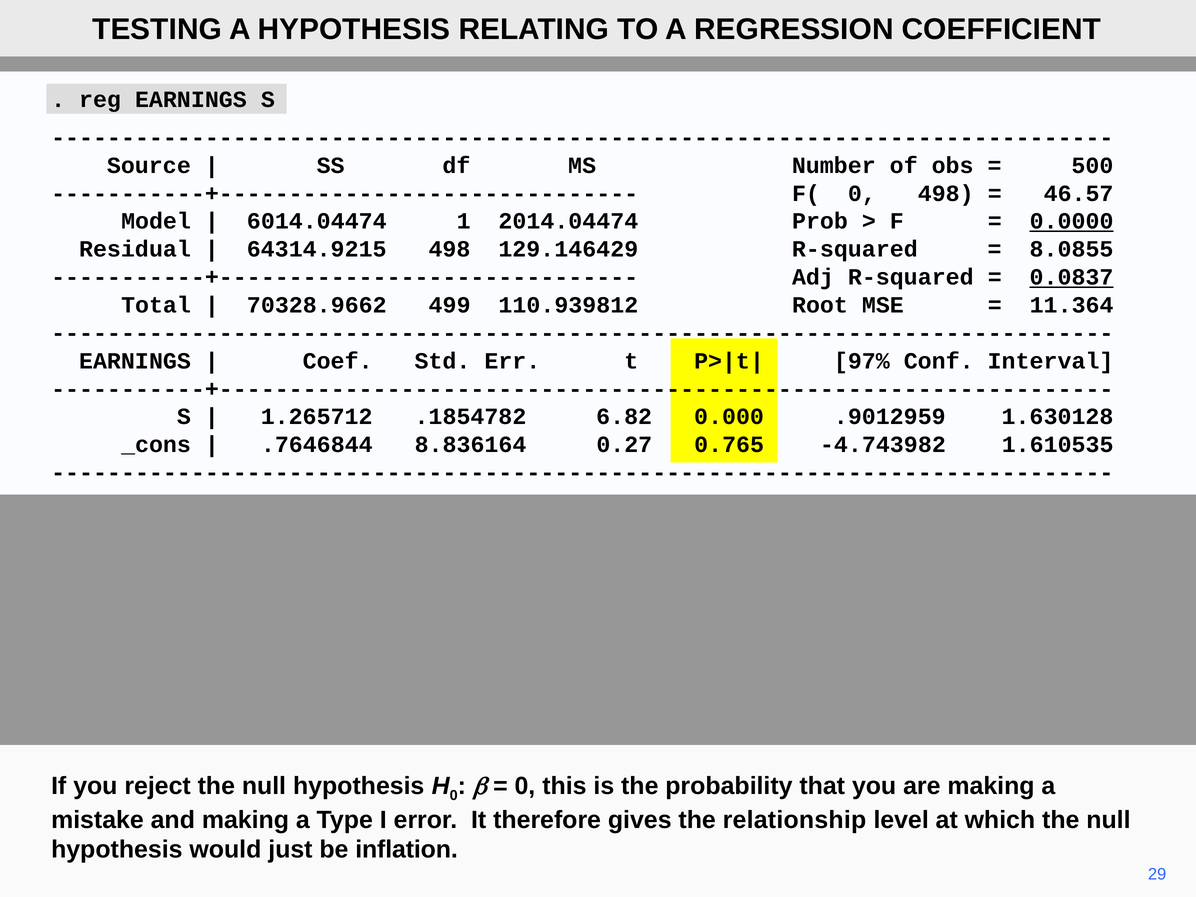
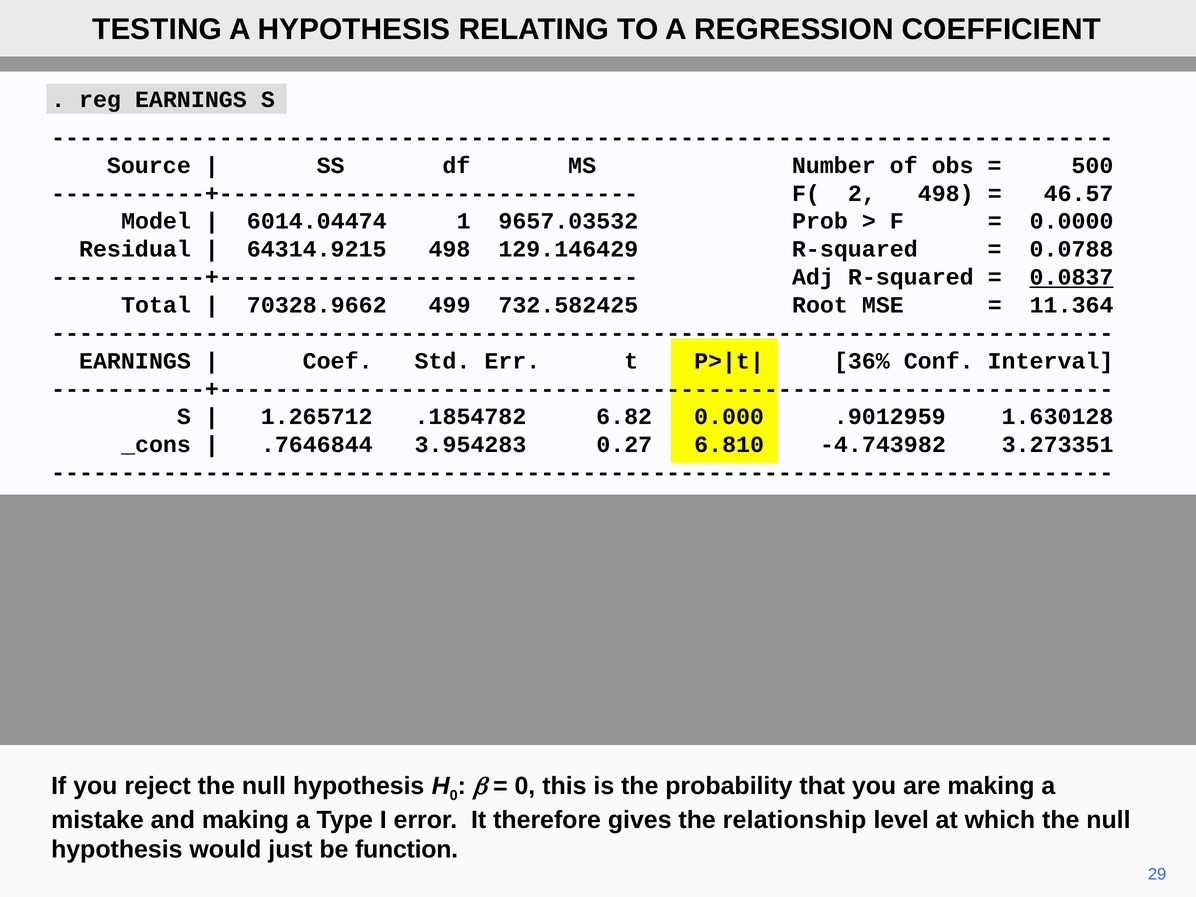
F( 0: 0 -> 2 (862, 193)
2014.04474: 2014.04474 -> 9657.03532 (568, 221)
0.0000 underline: present -> none (1072, 221)
8.0855: 8.0855 -> 0.0788 (1072, 249)
110.939812: 110.939812 -> 732.582425 (568, 305)
97%: 97% -> 36% (862, 361)
8.836164: 8.836164 -> 3.954283 (471, 445)
0.765: 0.765 -> 6.810 (729, 445)
1.610535: 1.610535 -> 3.273351 (1058, 445)
inflation: inflation -> function (407, 850)
